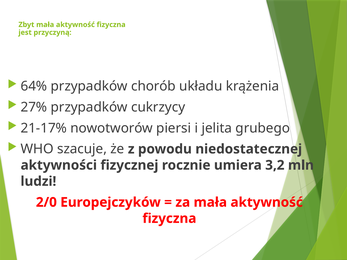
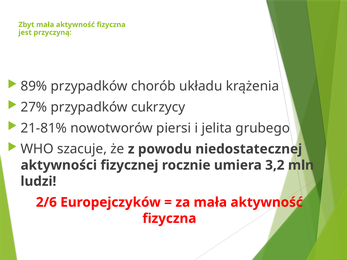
64%: 64% -> 89% (34, 86)
21-17%: 21-17% -> 21-81% (44, 128)
2/0: 2/0 -> 2/6 (46, 202)
